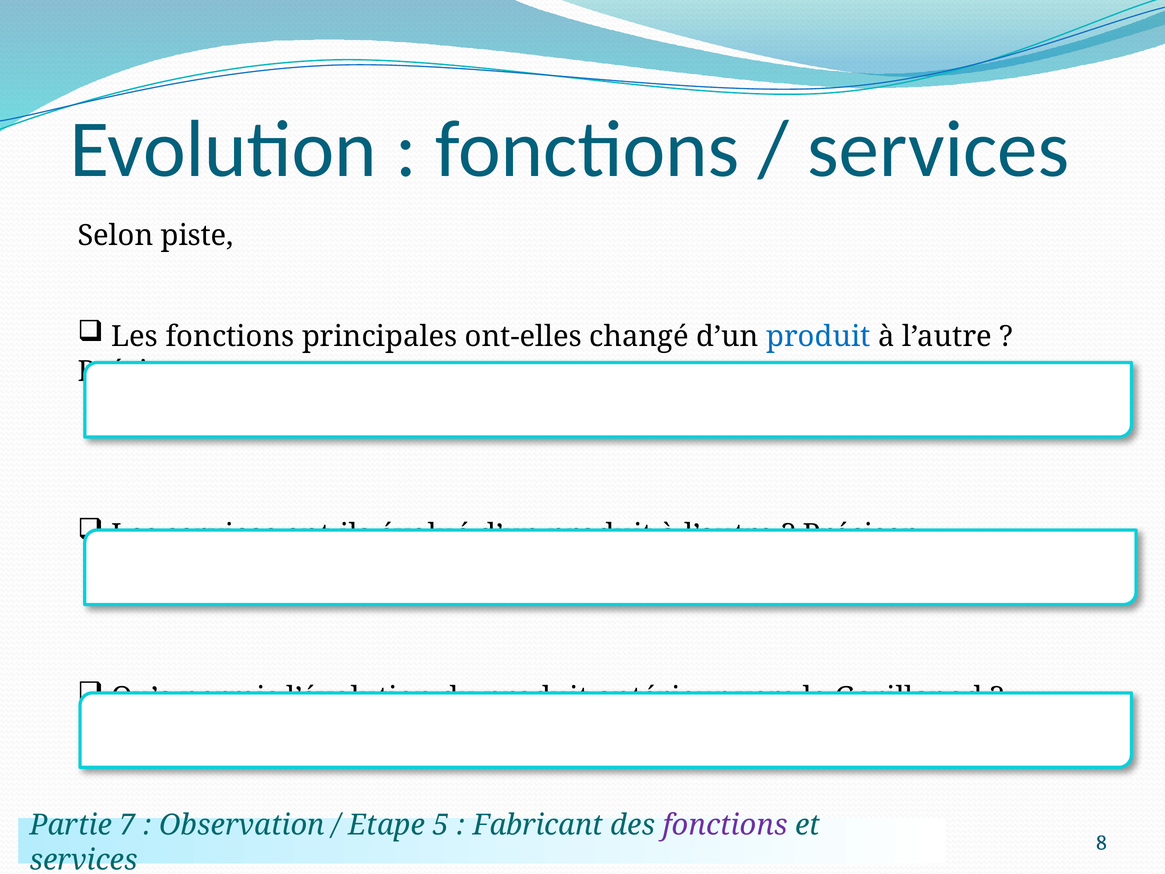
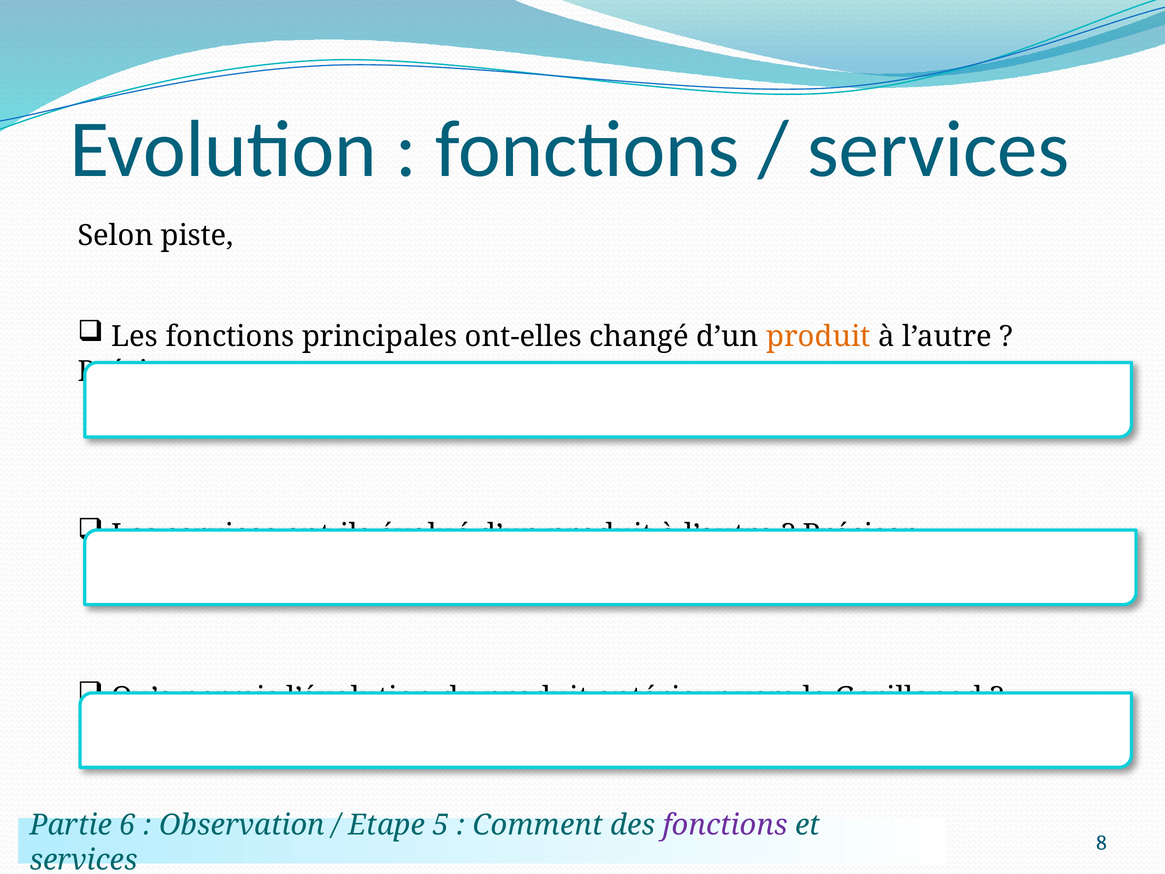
produit colour: blue -> orange (818, 336)
7: 7 -> 6 (128, 825)
Fabricant: Fabricant -> Comment (538, 825)
